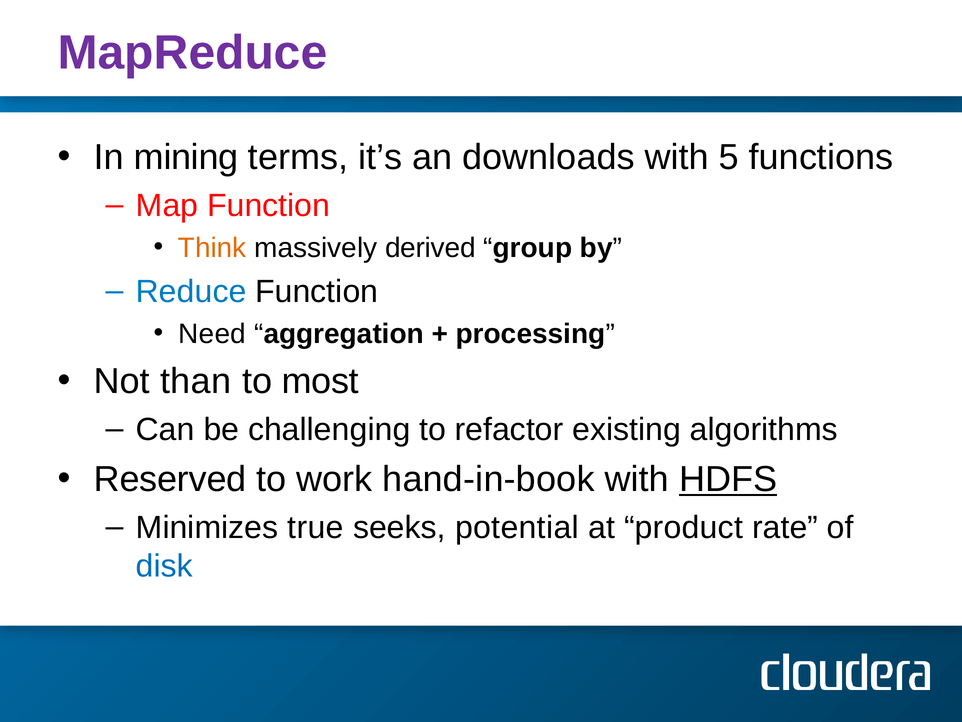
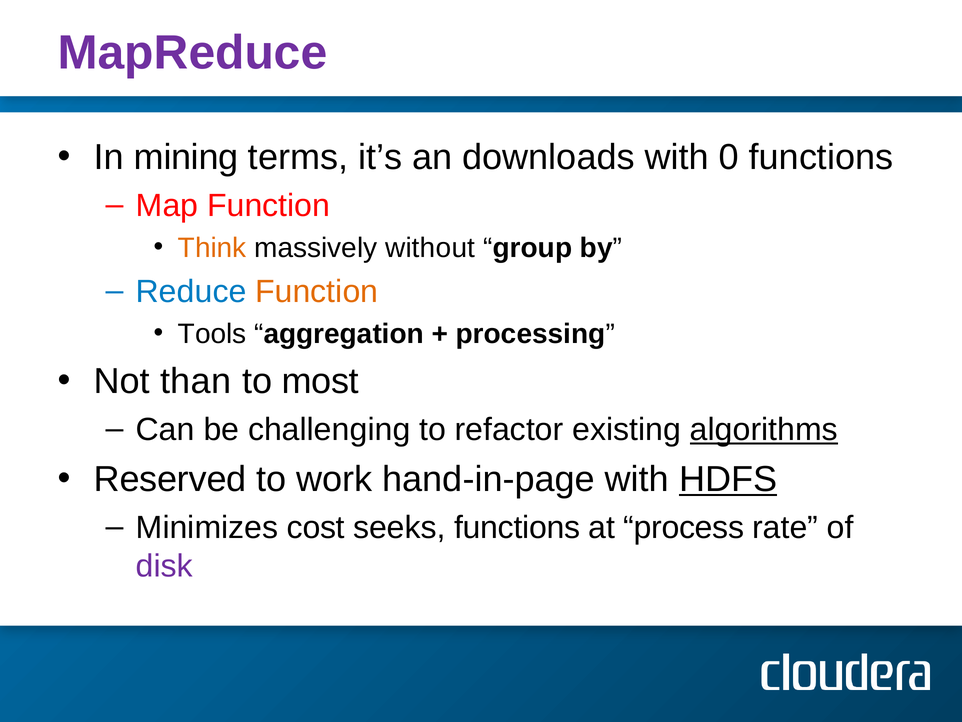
5: 5 -> 0 (729, 157)
derived: derived -> without (430, 248)
Function colour: black -> orange (317, 291)
Need: Need -> Tools (212, 334)
algorithms underline: none -> present (764, 429)
hand-in-book: hand-in-book -> hand-in-page (489, 479)
true: true -> cost (316, 527)
seeks potential: potential -> functions (517, 527)
product: product -> process (684, 527)
disk colour: blue -> purple (164, 566)
